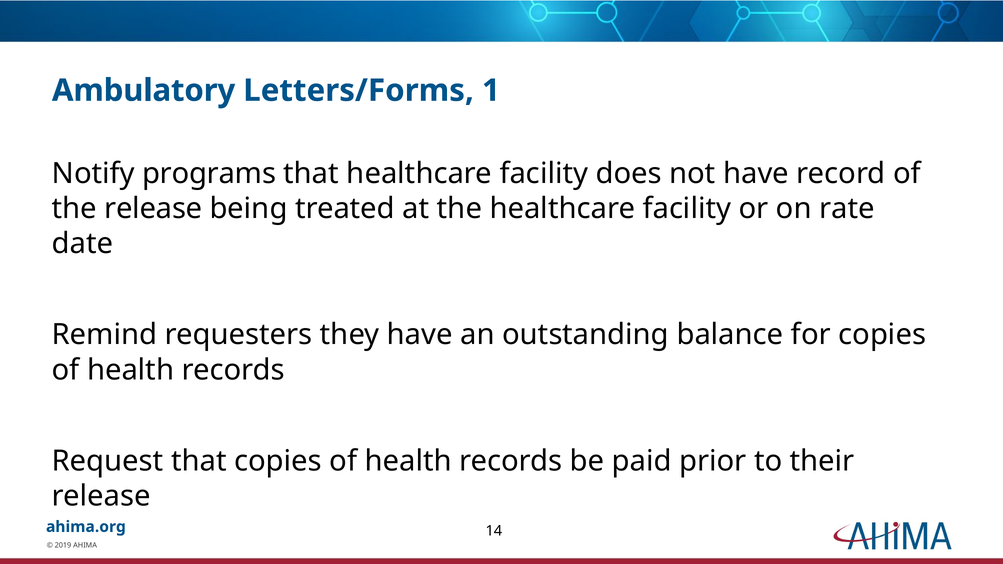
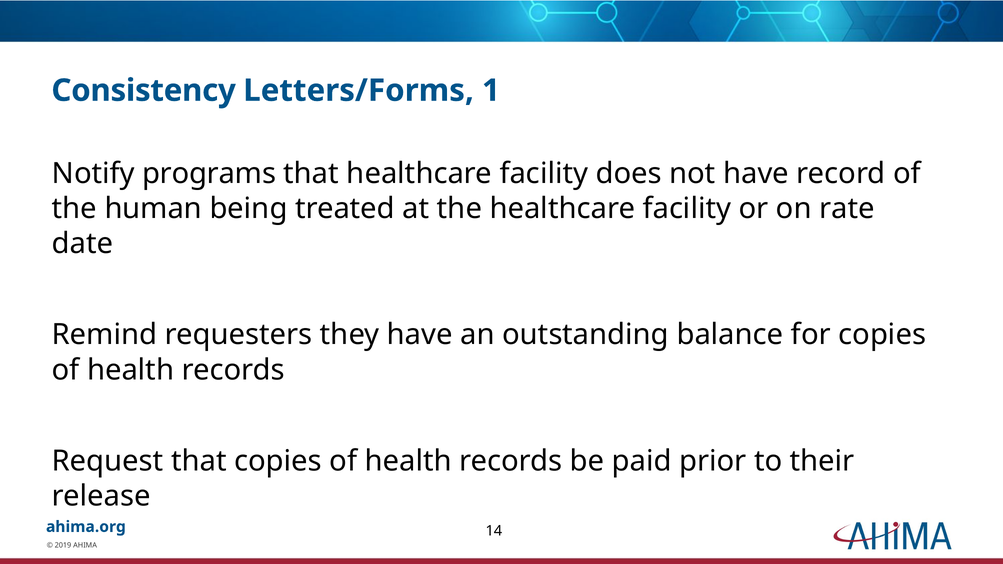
Ambulatory: Ambulatory -> Consistency (144, 91)
the release: release -> human (153, 209)
